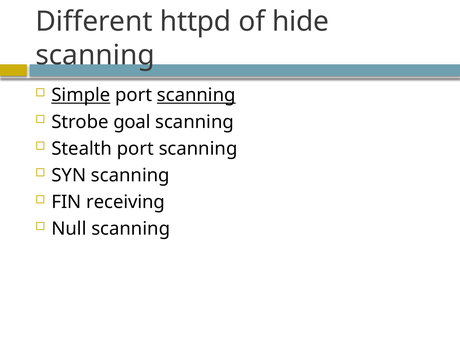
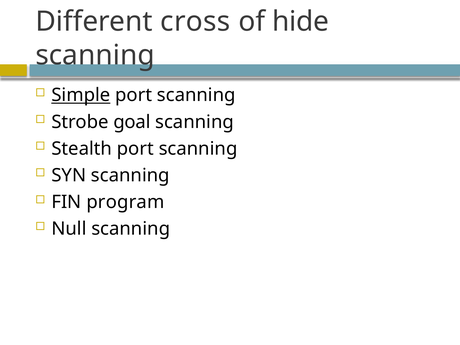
httpd: httpd -> cross (195, 22)
scanning underline: present -> none (196, 95)
receiving: receiving -> program (125, 202)
